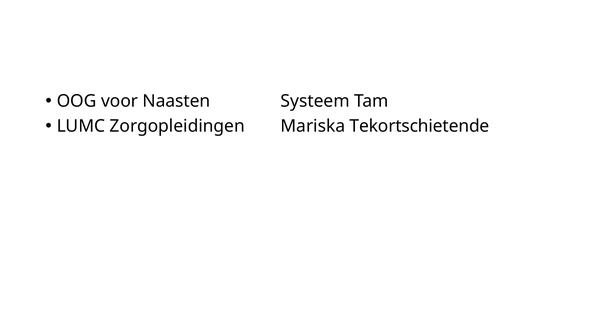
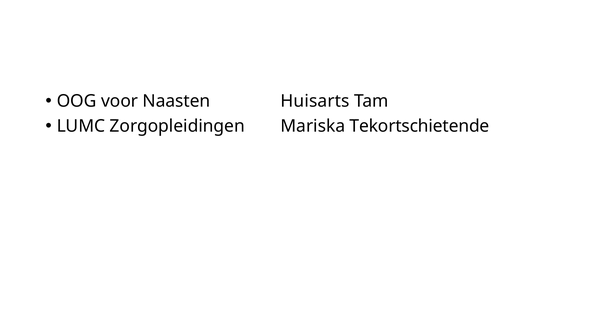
Systeem: Systeem -> Huisarts (315, 101)
